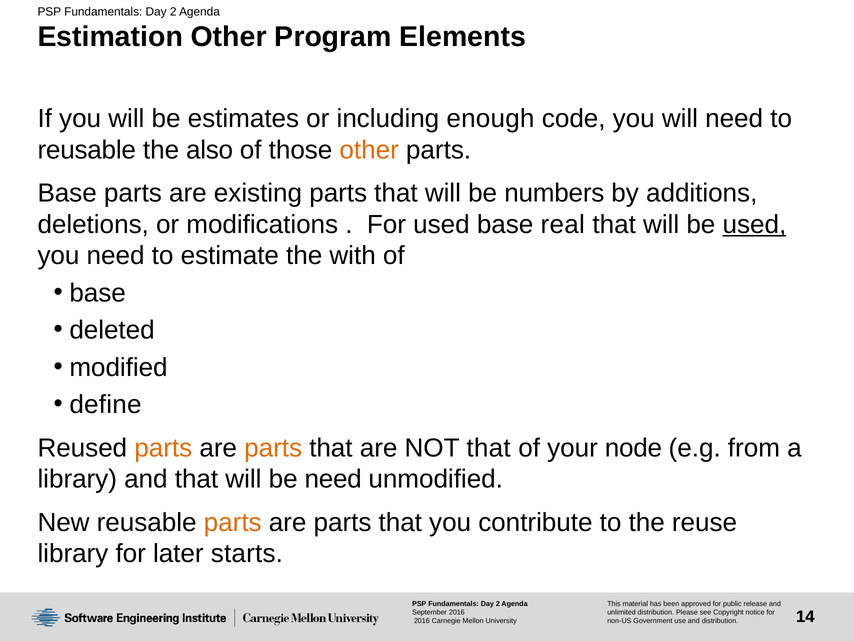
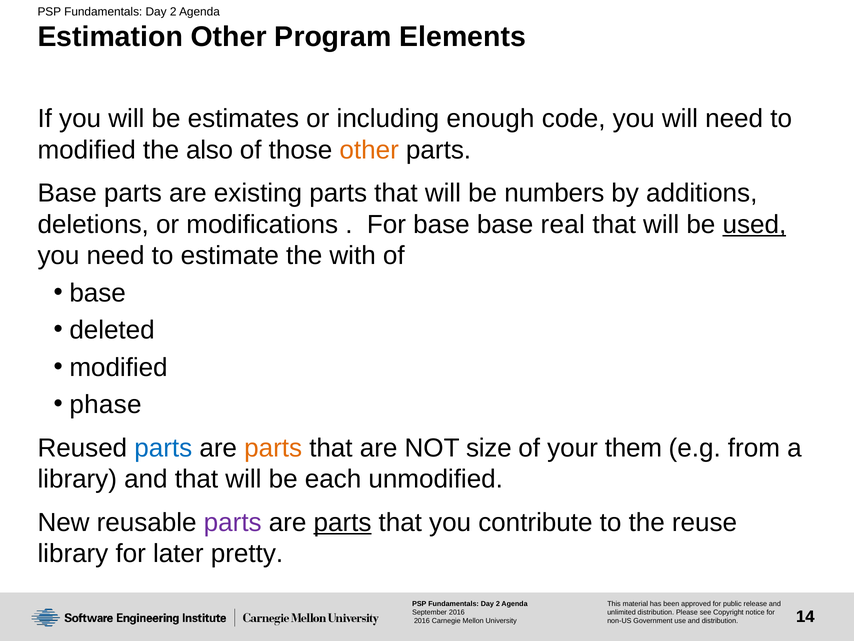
reusable: reusable -> modified (87, 150)
For used: used -> base (441, 224)
define: define -> phase (105, 404)
parts colour: orange -> blue (163, 448)
NOT that: that -> size (489, 448)
node: node -> them (633, 448)
be need: need -> each (333, 479)
parts colour: orange -> purple (233, 522)
parts underline: none -> present (342, 522)
starts: starts -> pretty (247, 553)
